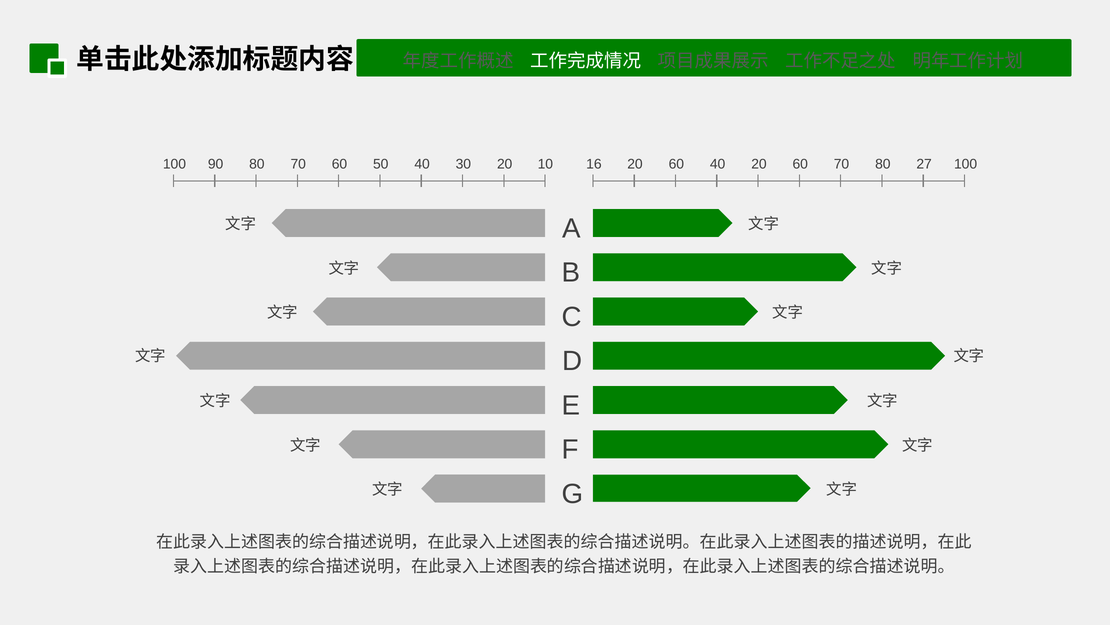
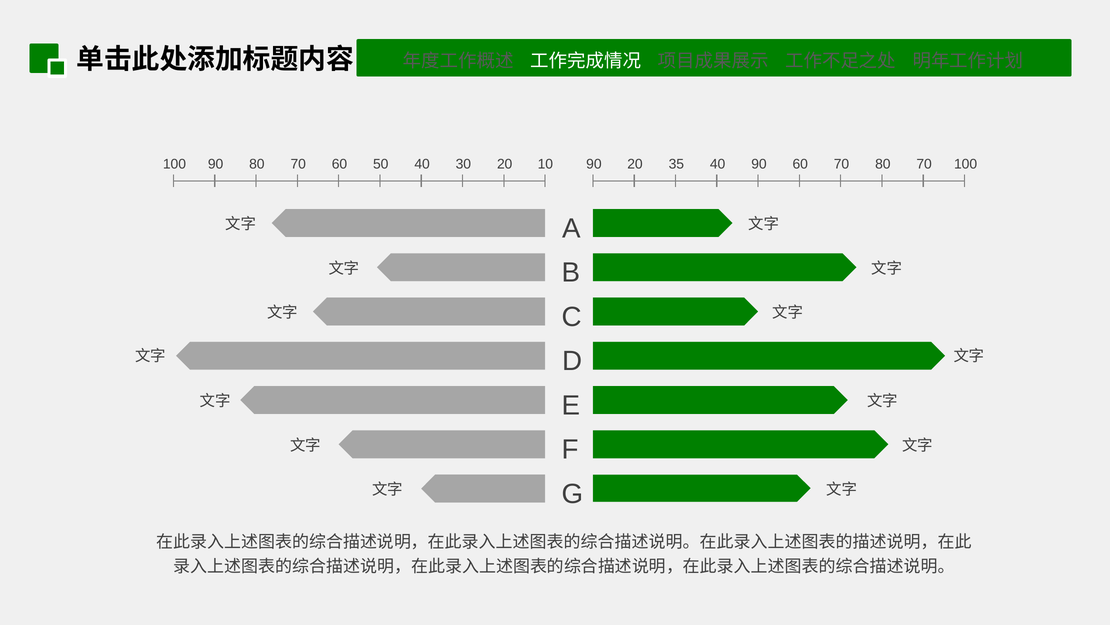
100 16: 16 -> 90 (594, 164)
60: 60 -> 35 (676, 164)
40 20: 20 -> 90 (759, 164)
80 27: 27 -> 70 (924, 164)
